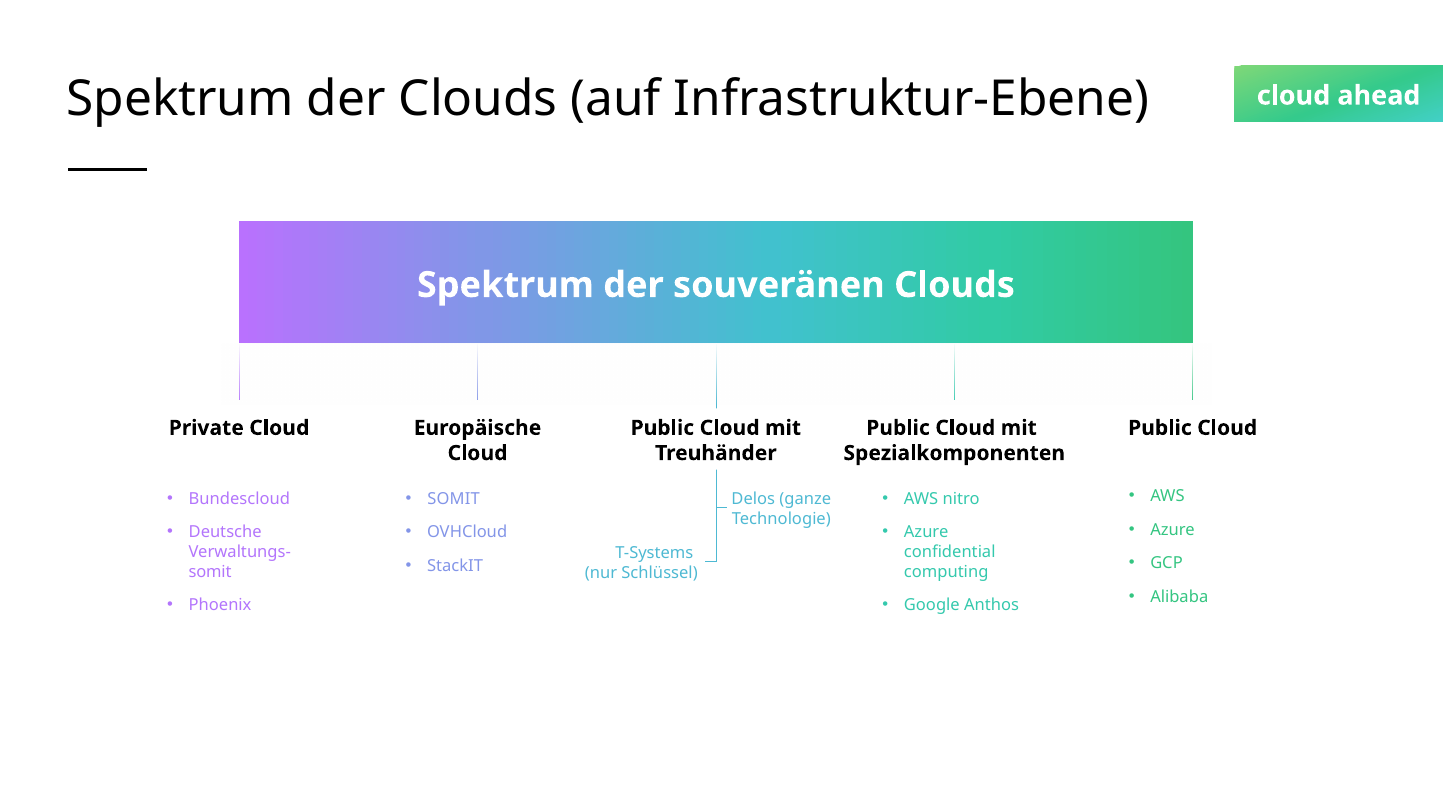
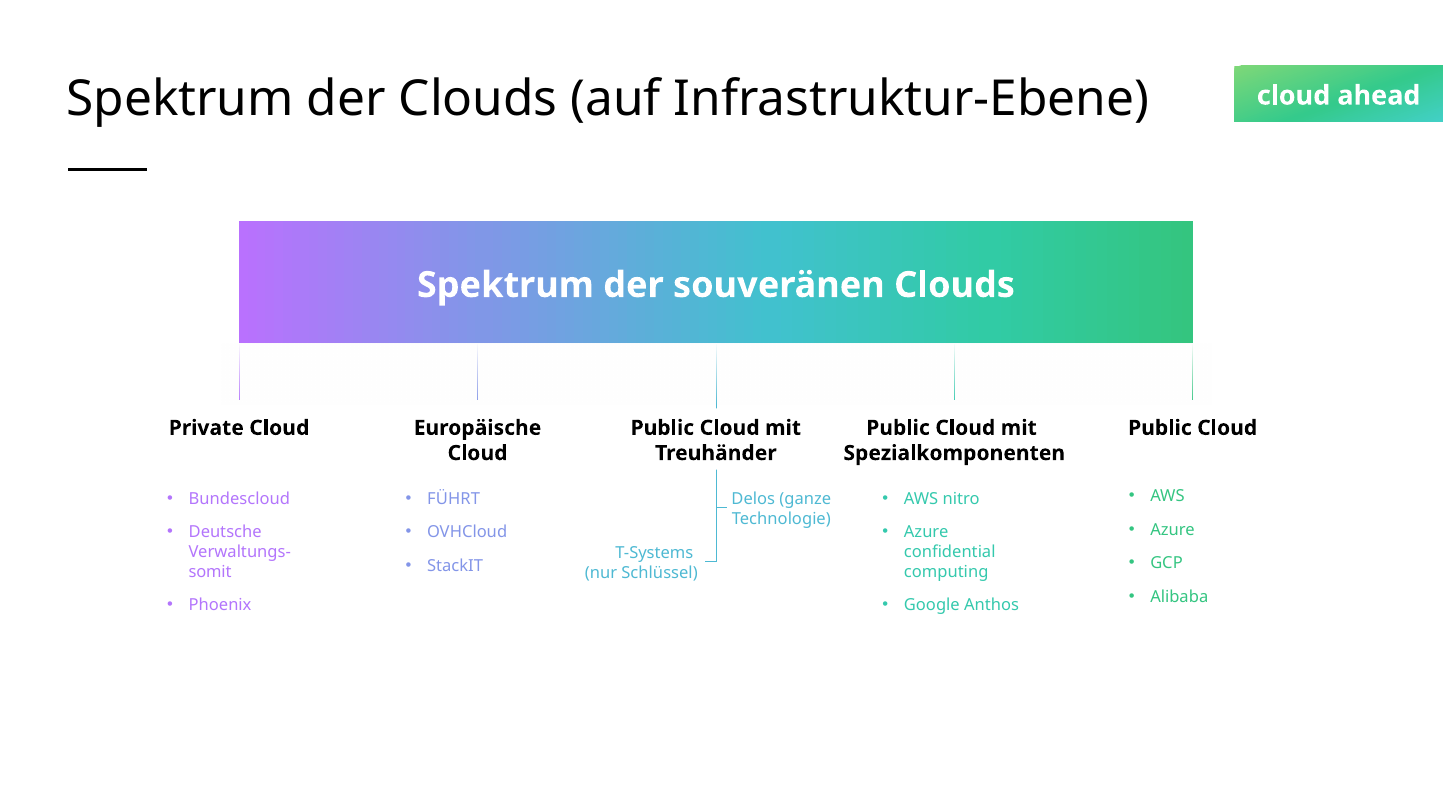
SOMIT: SOMIT -> FÜHRT (454, 499)
